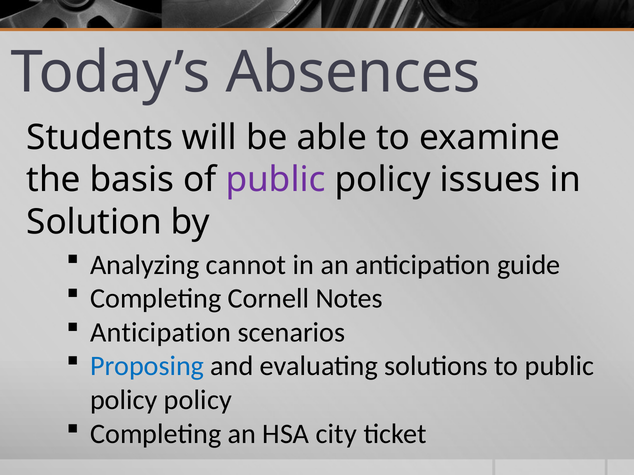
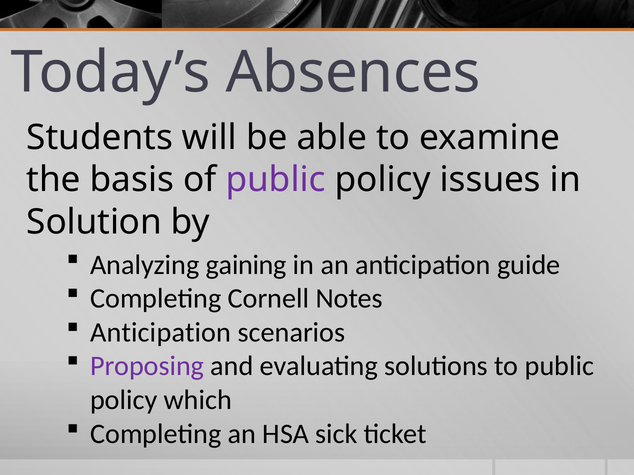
cannot: cannot -> gaining (246, 265)
Proposing colour: blue -> purple (147, 367)
policy policy: policy -> which (198, 400)
city: city -> sick (336, 434)
